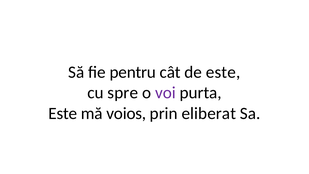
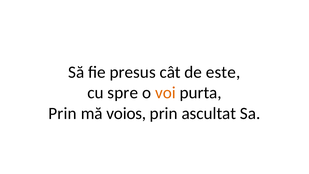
pentru: pentru -> presus (133, 72)
voi colour: purple -> orange (165, 93)
Este: Este -> Prin (63, 113)
eliberat: eliberat -> ascultat (209, 113)
